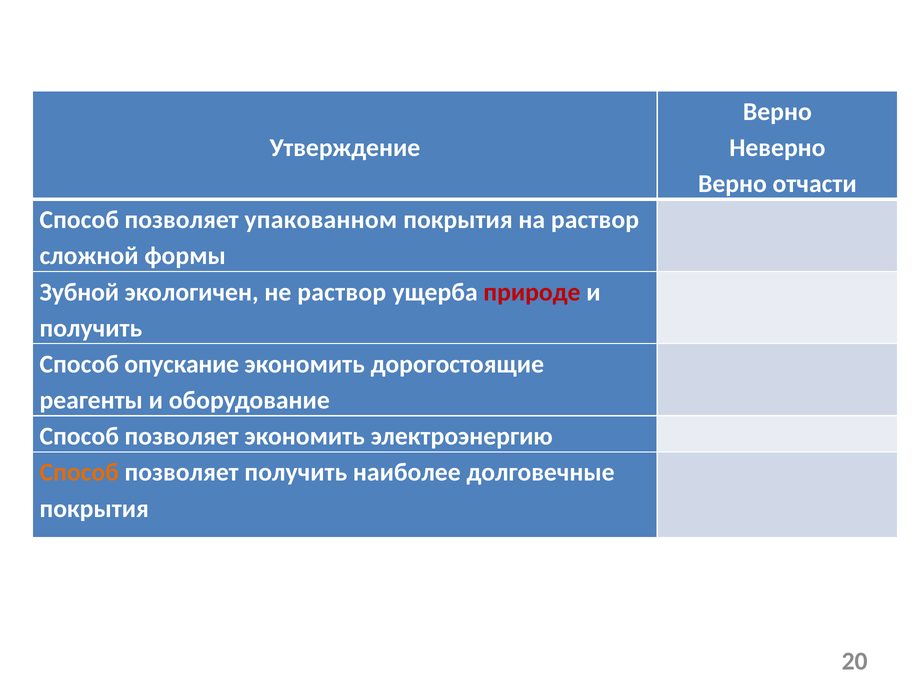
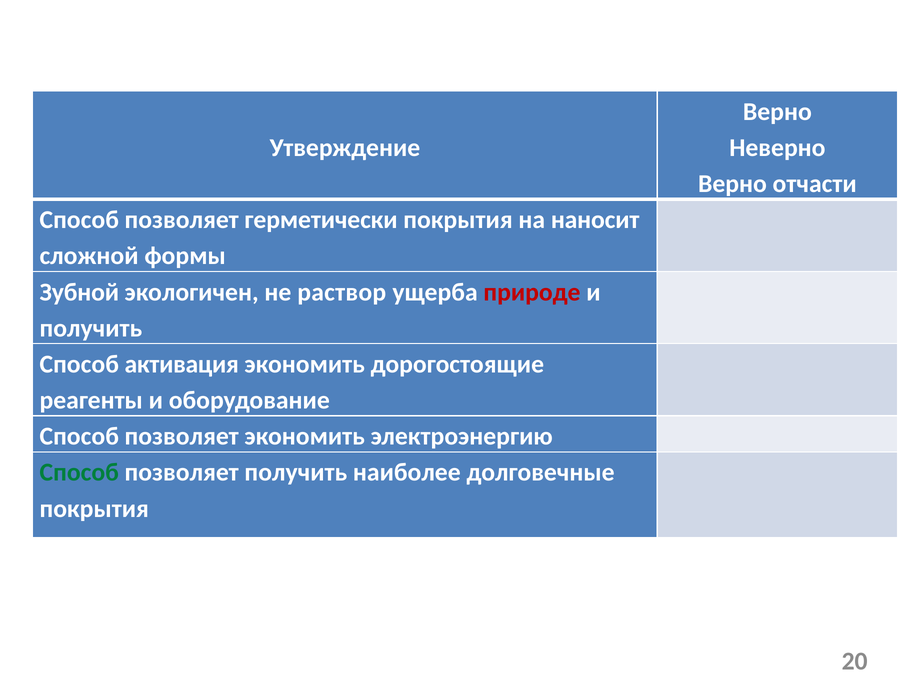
упакованном: упакованном -> герметически (321, 220)
на раствор: раствор -> наносит (595, 220)
опускание: опускание -> активация (182, 364)
Способ colour: orange -> green (79, 473)
